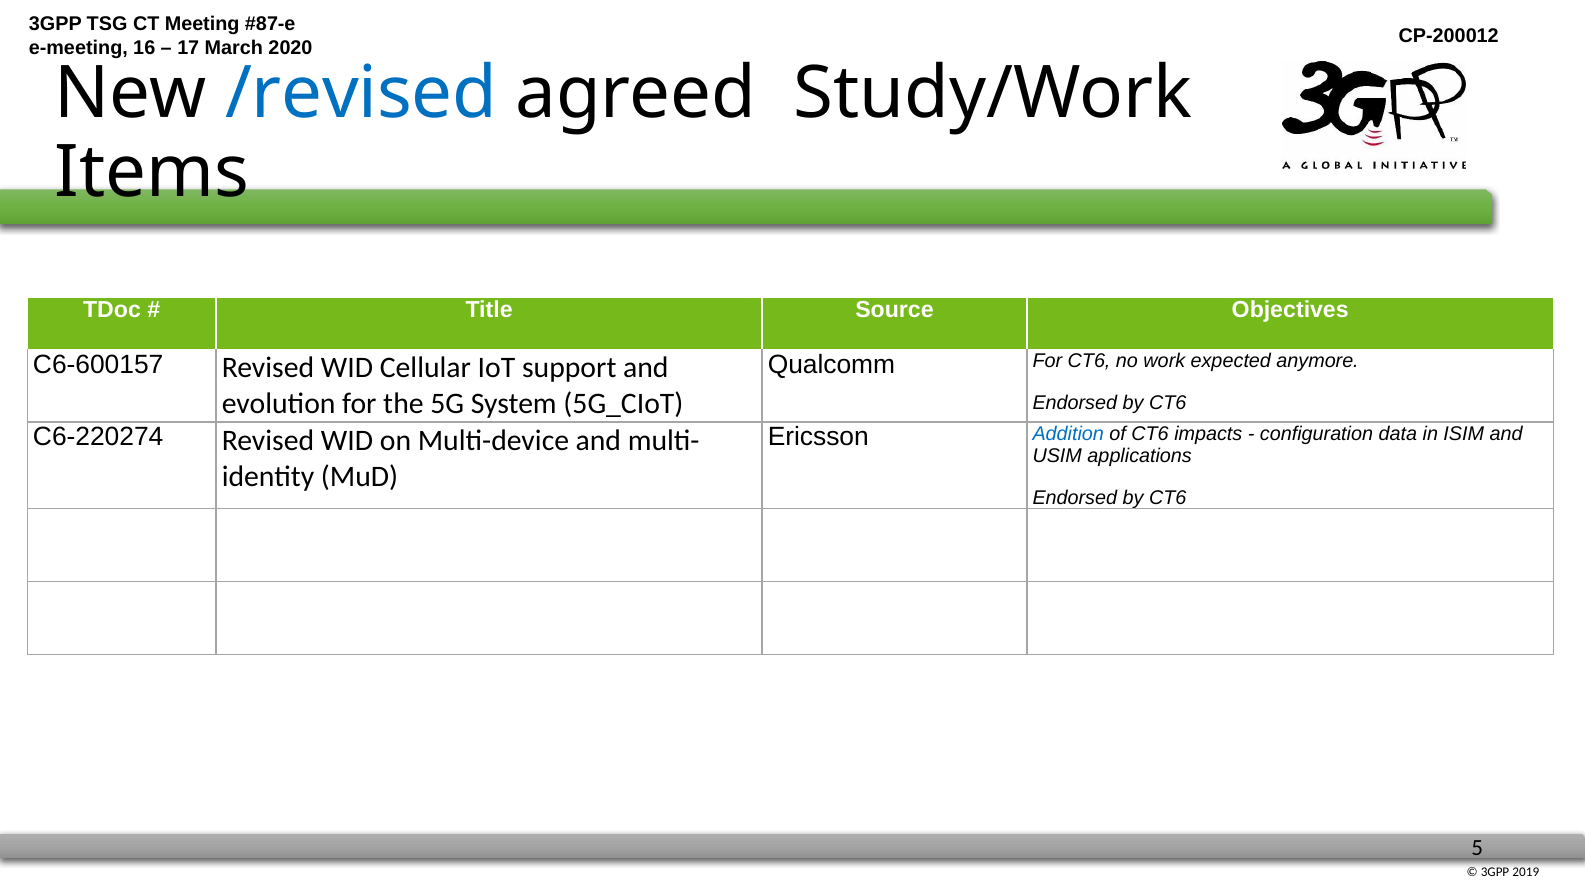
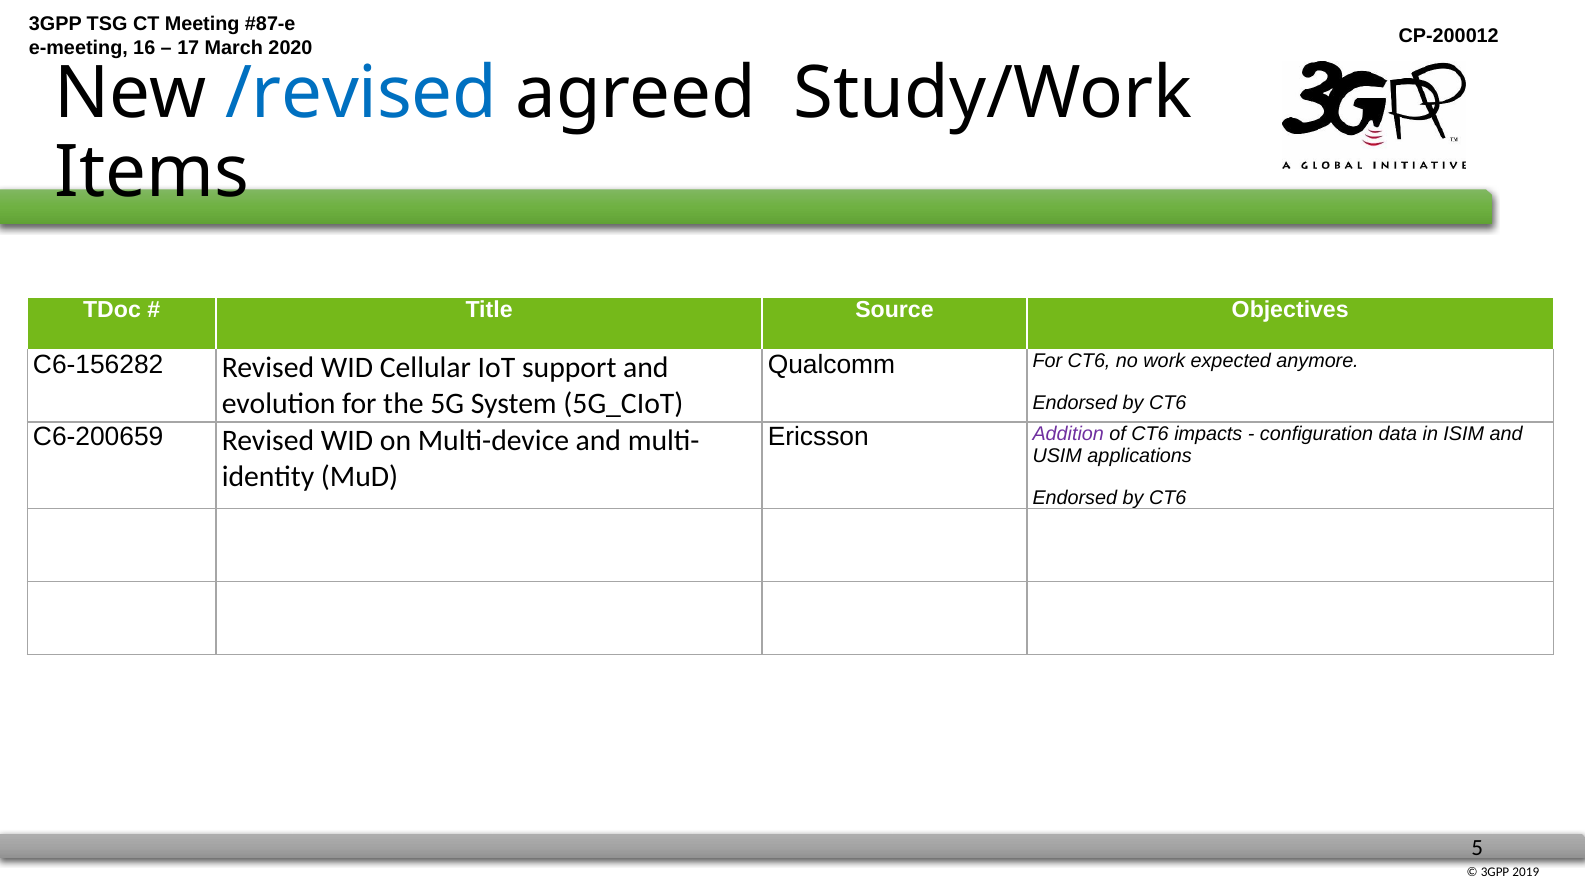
C6-600157: C6-600157 -> C6-156282 (98, 364)
C6-220274: C6-220274 -> C6-200659 (98, 437)
Addition colour: blue -> purple (1068, 433)
